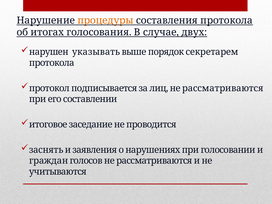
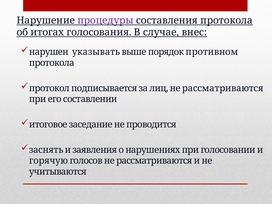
процедуры colour: orange -> purple (105, 20)
двух: двух -> внес (194, 32)
секретарем: секретарем -> противном (212, 52)
граждан: граждан -> горячую (49, 161)
